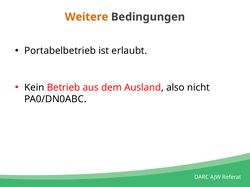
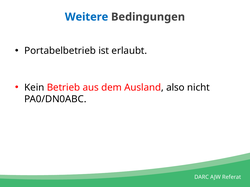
Weitere colour: orange -> blue (87, 17)
